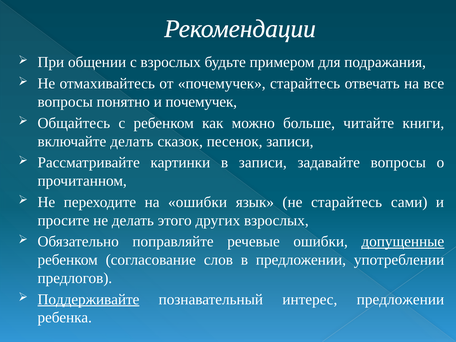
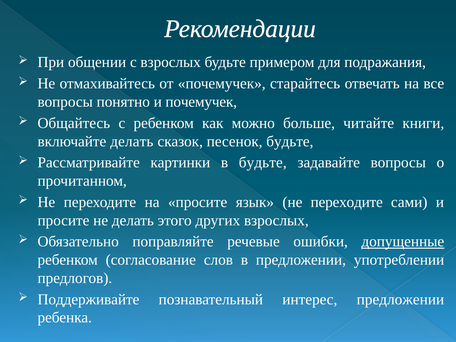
песенок записи: записи -> будьте (290, 141)
в записи: записи -> будьте (263, 163)
на ошибки: ошибки -> просите (198, 202)
язык не старайтесь: старайтесь -> переходите (347, 202)
Поддерживайте underline: present -> none (88, 299)
